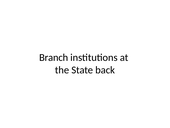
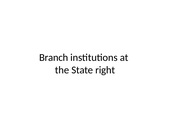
back: back -> right (105, 70)
